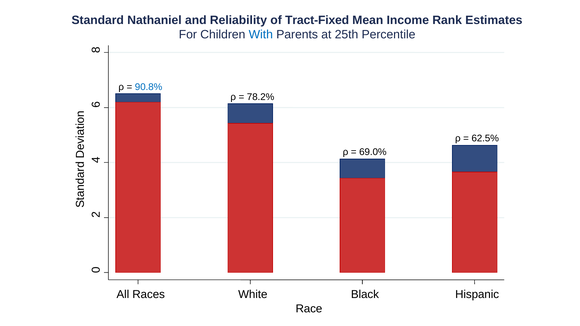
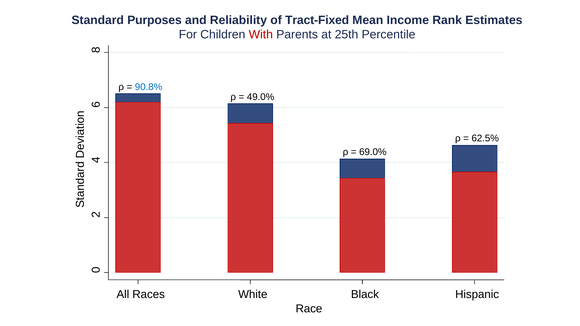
Nathaniel: Nathaniel -> Purposes (155, 20)
With colour: blue -> red (261, 35)
78.2%: 78.2% -> 49.0% (261, 97)
